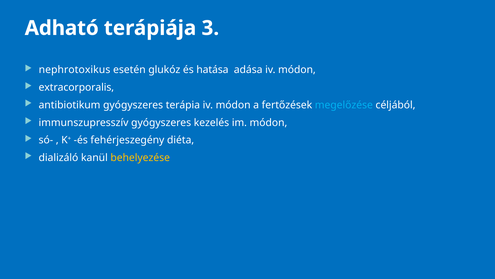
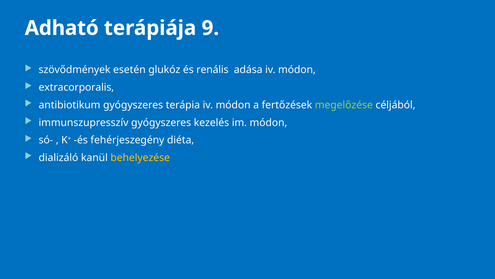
3: 3 -> 9 (210, 28)
nephrotoxikus: nephrotoxikus -> szövődmények (75, 70)
hatása: hatása -> renális (212, 70)
megelőzése colour: light blue -> light green (344, 105)
